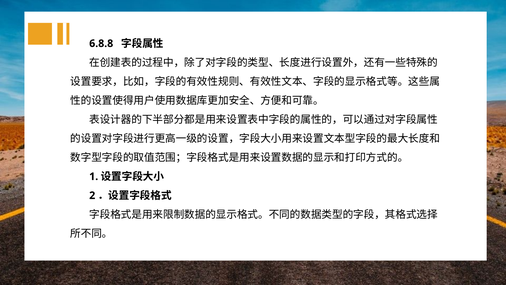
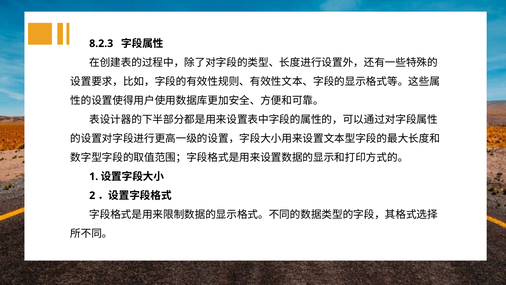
6.8.8: 6.8.8 -> 8.2.3 (101, 43)
